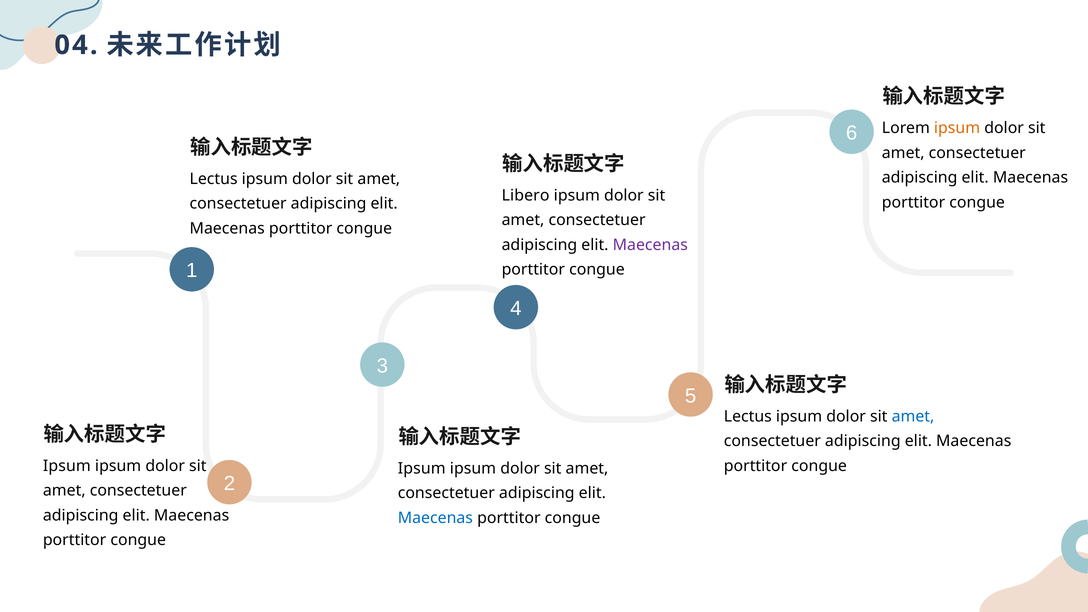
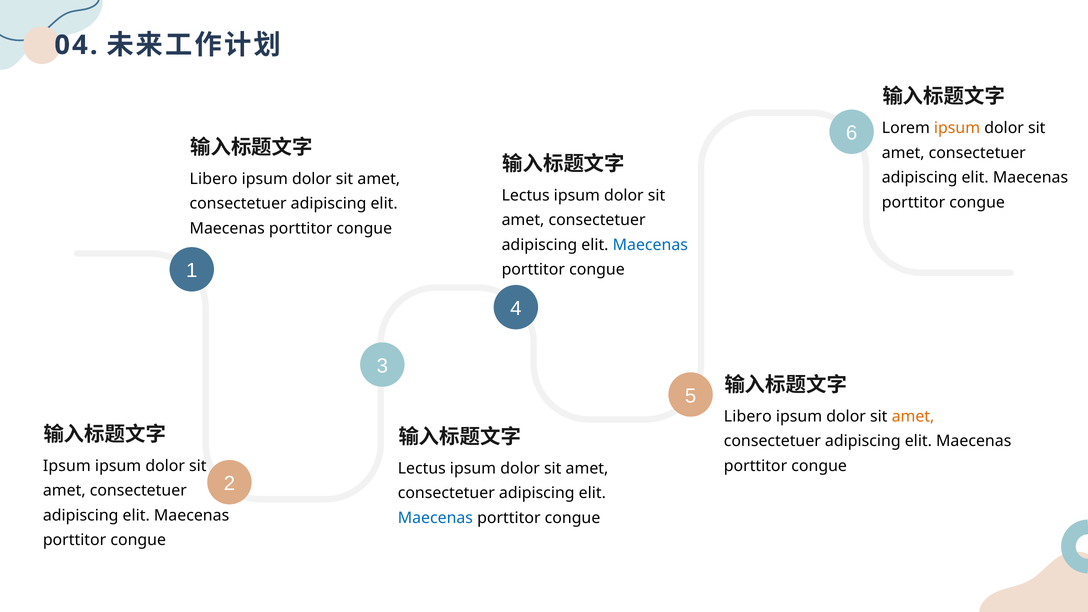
Lectus: Lectus -> Libero (214, 179)
Libero: Libero -> Lectus (526, 195)
Maecenas colour: purple -> blue (650, 245)
Lectus: Lectus -> Libero (748, 416)
amet colour: blue -> orange (913, 416)
Ipsum: Ipsum -> Lectus (422, 468)
